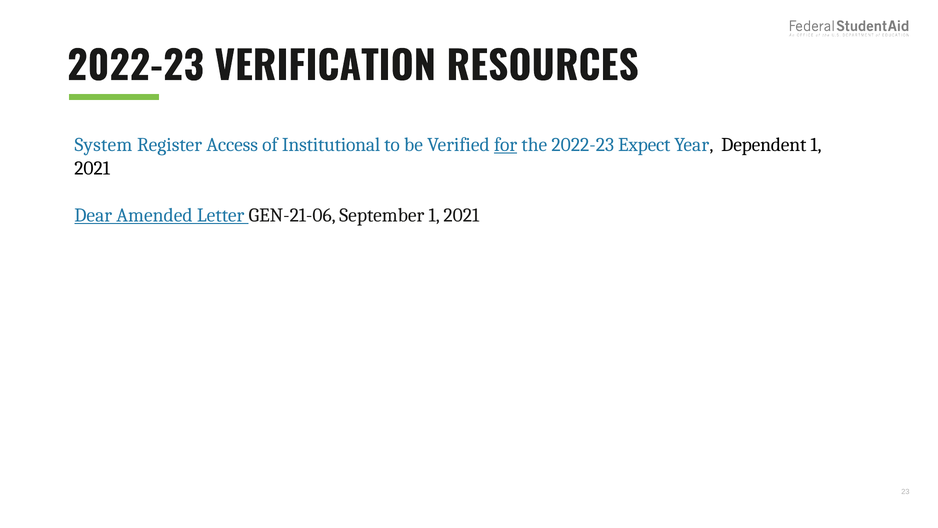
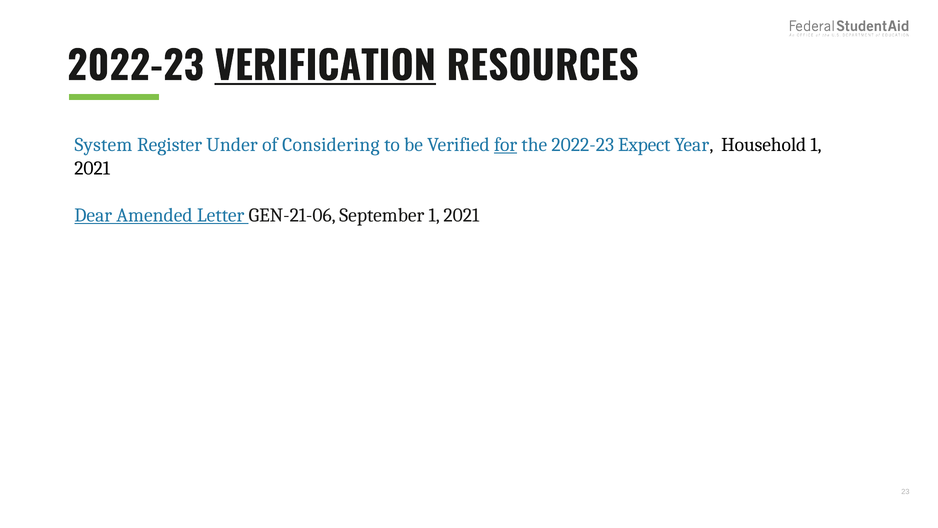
VERIFICATION underline: none -> present (325, 67)
Access: Access -> Under (232, 145)
Institutional: Institutional -> Considering (331, 145)
Dependent: Dependent -> Household (764, 145)
